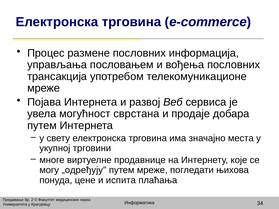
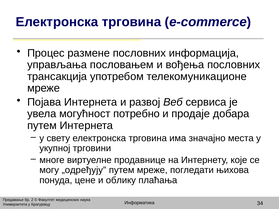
сврстана: сврстана -> потребно (137, 114)
испита: испита -> облику (121, 180)
